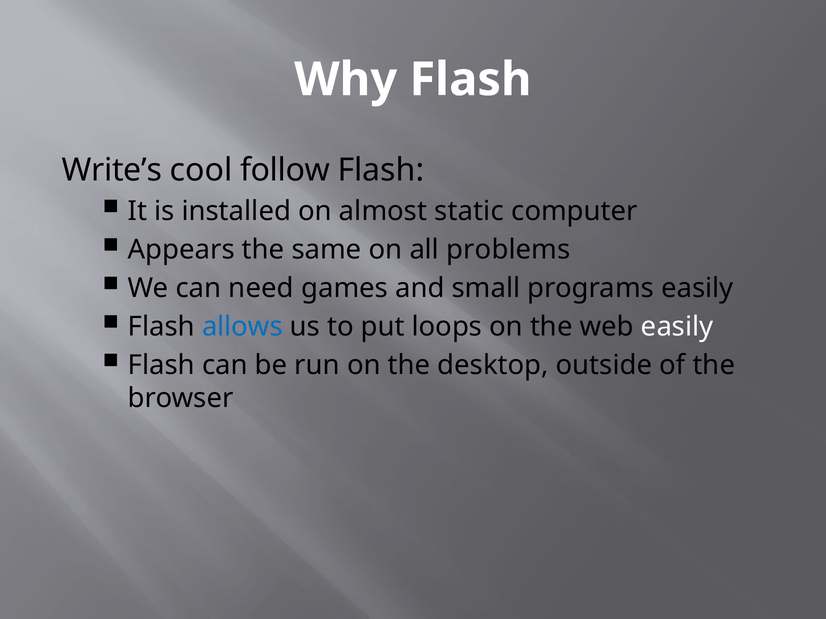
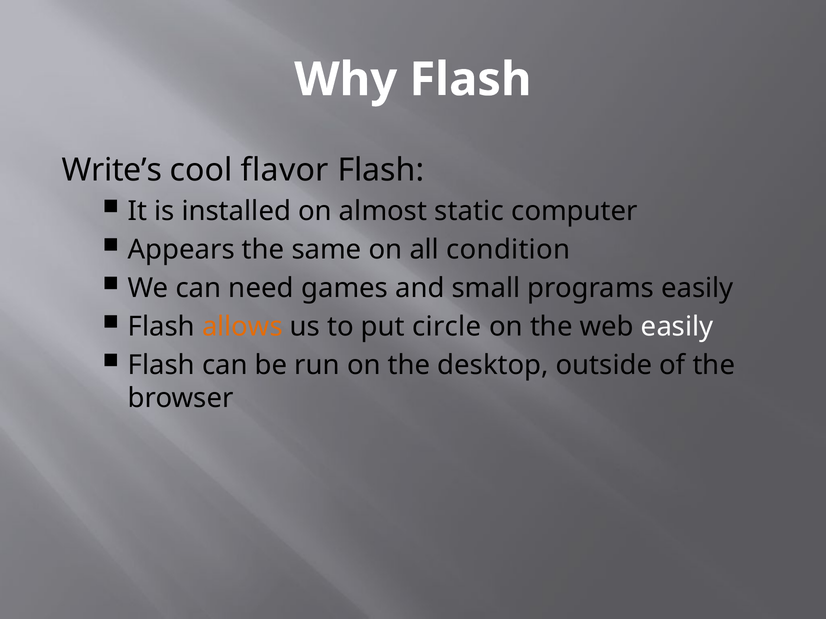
follow: follow -> flavor (285, 170)
problems: problems -> condition (508, 250)
allows colour: blue -> orange (242, 327)
loops: loops -> circle (447, 327)
